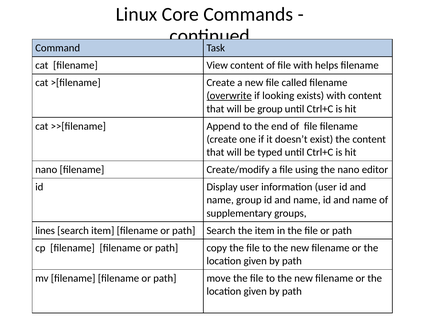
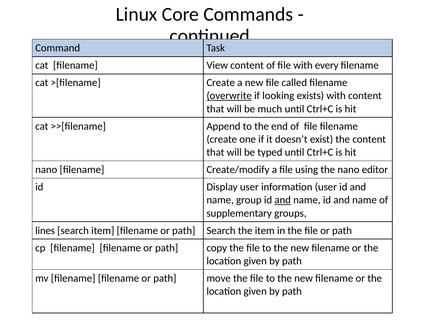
helps: helps -> every (327, 65)
be group: group -> much (270, 109)
and underline: none -> present (283, 200)
